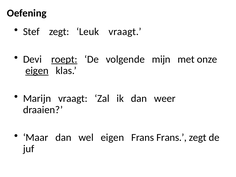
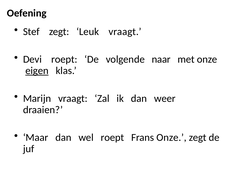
roept underline: present -> none (64, 59)
mijn: mijn -> naar (161, 59)
wel eigen: eigen -> roept (112, 137)
Frans Frans: Frans -> Onze (171, 137)
